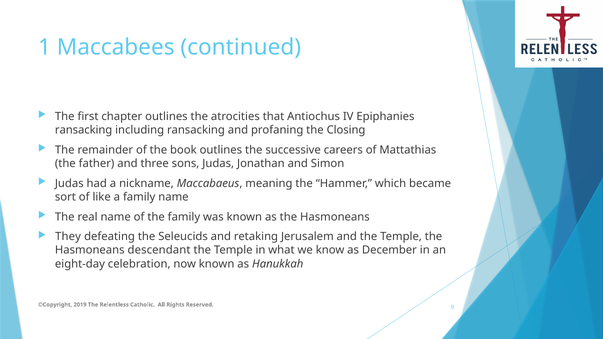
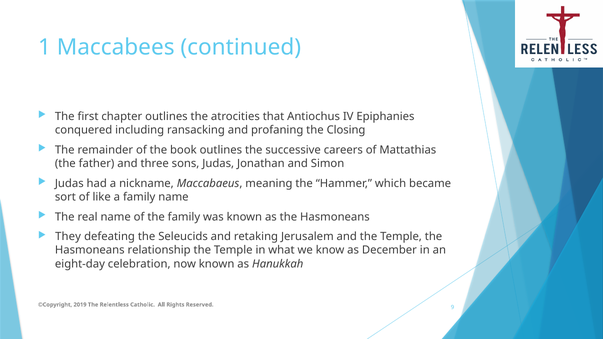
ransacking: ransacking -> conquered (84, 130)
descendant: descendant -> relationship (159, 250)
